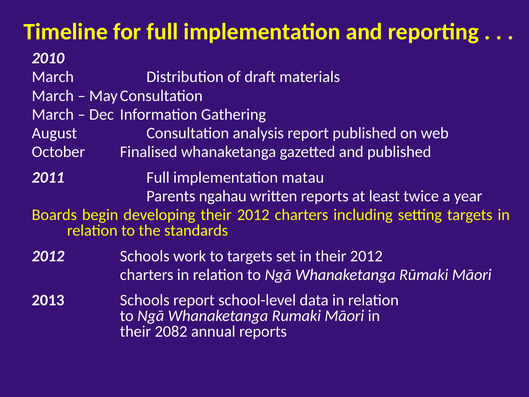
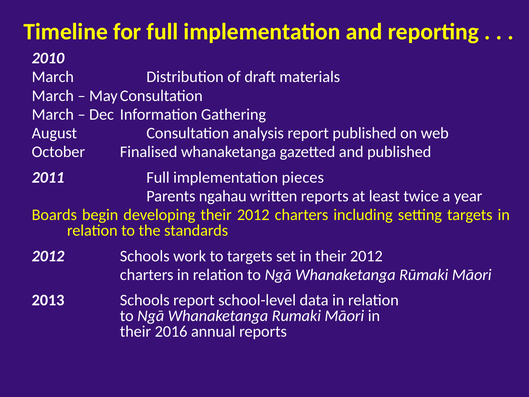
matau: matau -> pieces (303, 177)
2082: 2082 -> 2016 (171, 331)
